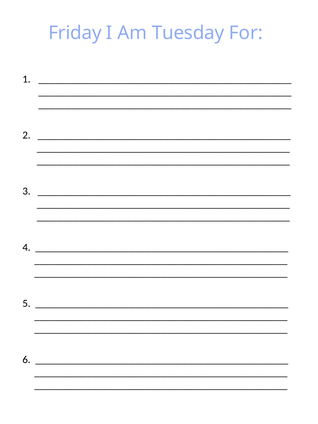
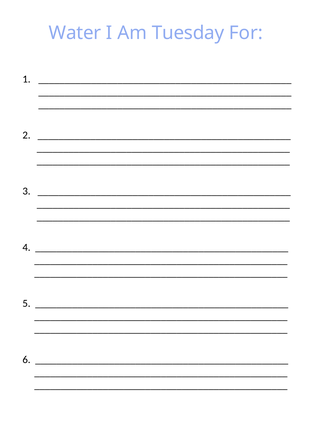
Friday: Friday -> Water (75, 33)
